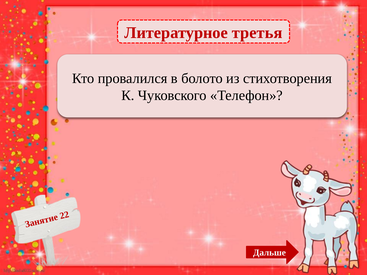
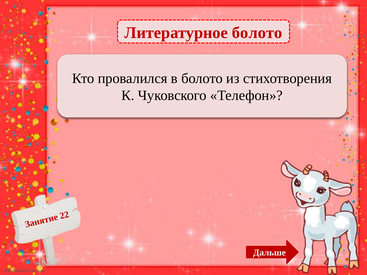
Литературное третья: третья -> болото (257, 33)
